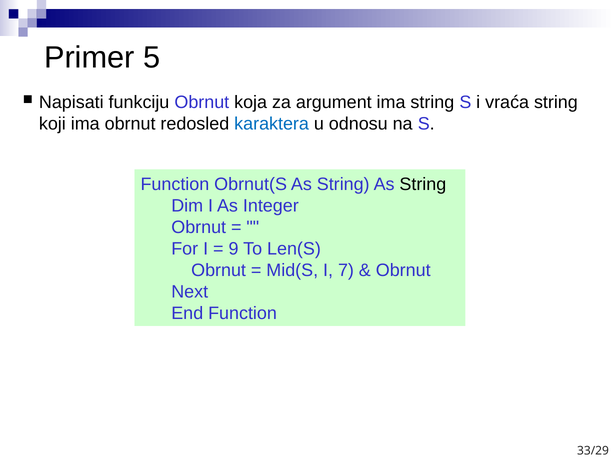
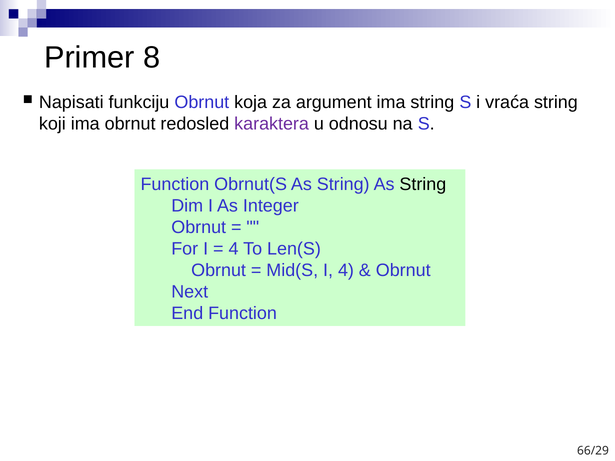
5: 5 -> 8 (152, 58)
karaktera colour: blue -> purple (272, 124)
9: 9 -> 4 (234, 249)
I 7: 7 -> 4 (346, 271)
33/29: 33/29 -> 66/29 (593, 451)
